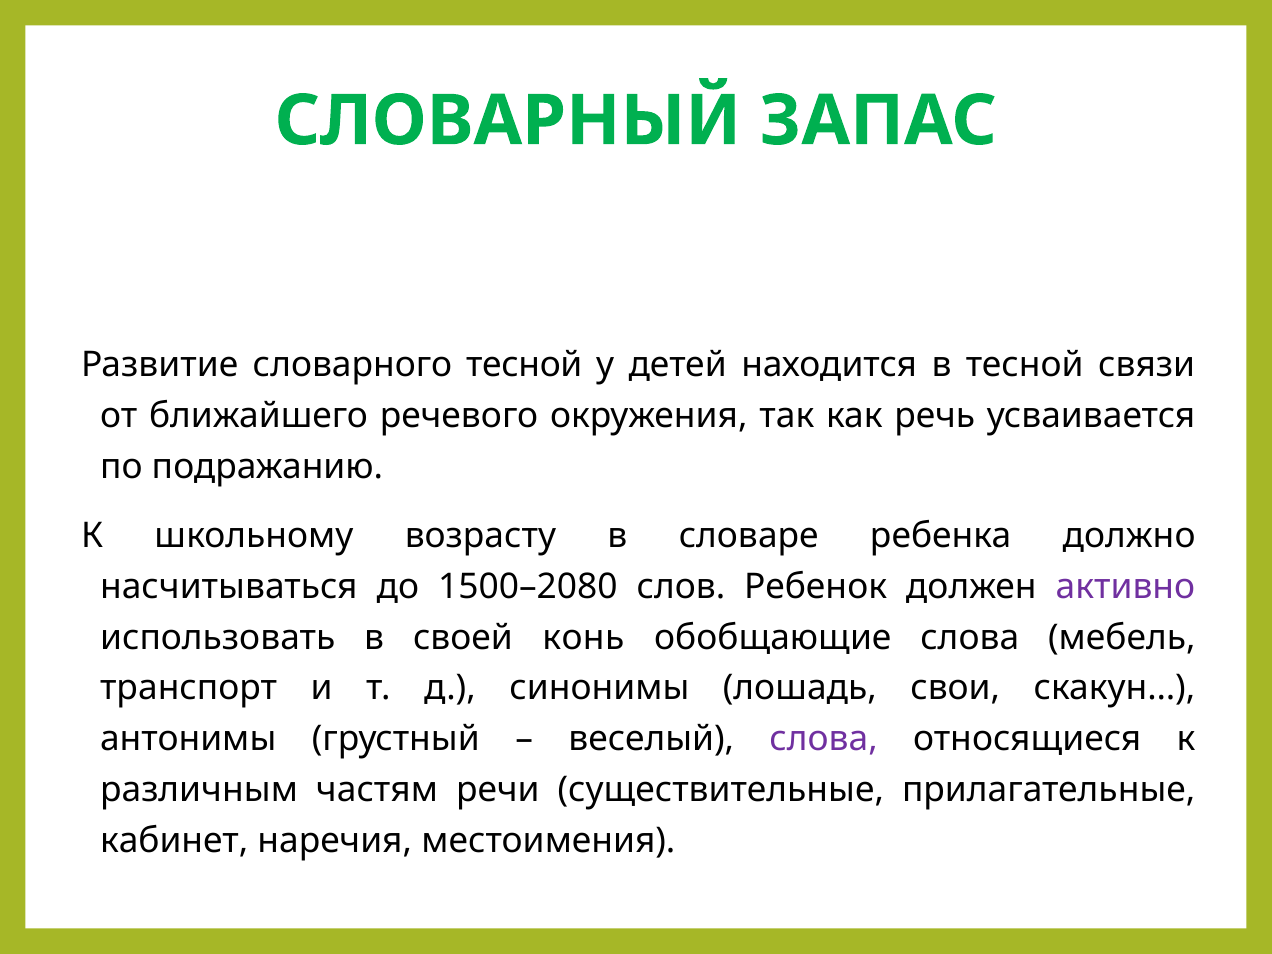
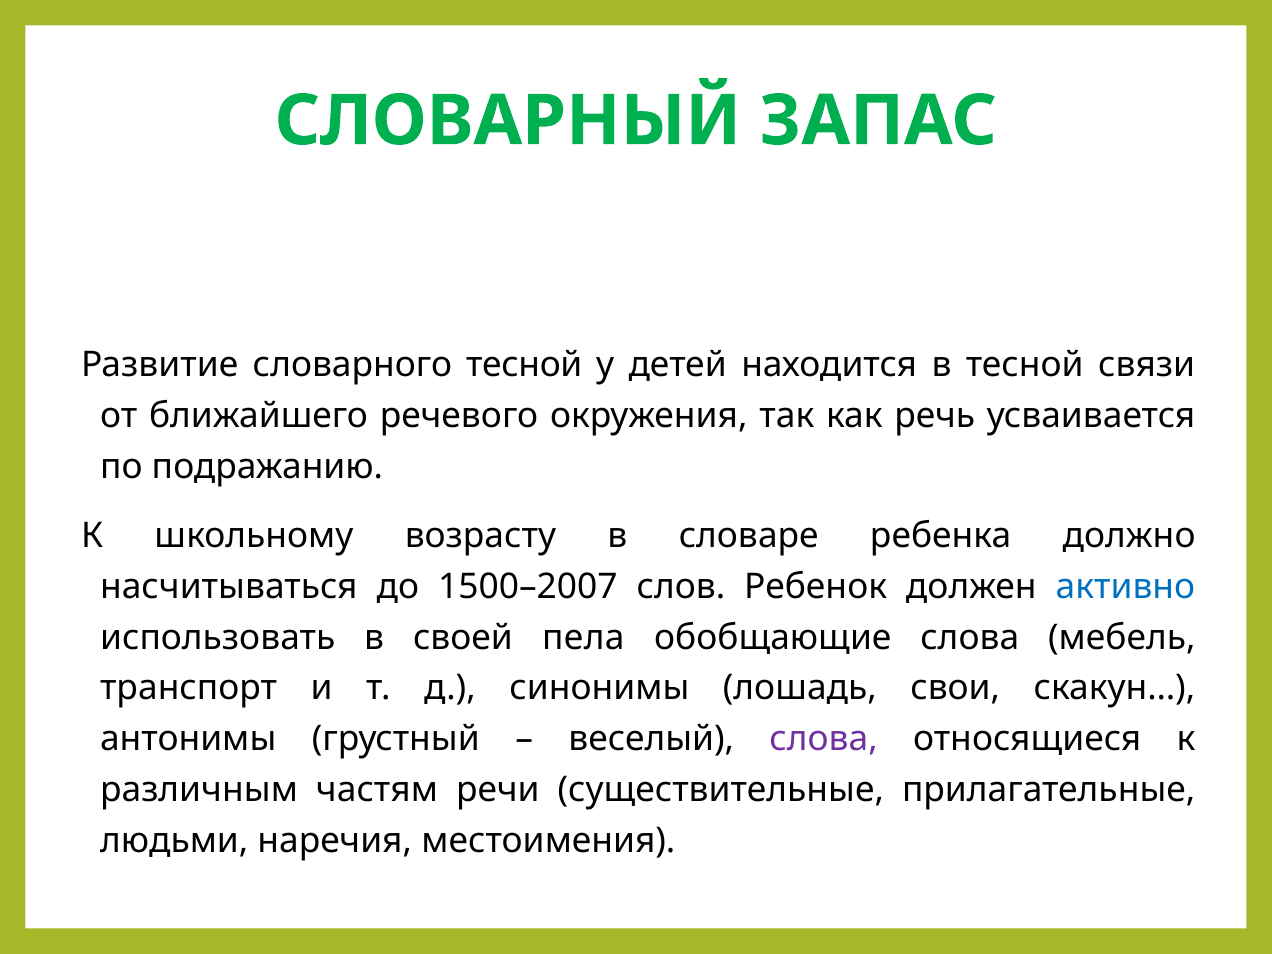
1500–2080: 1500–2080 -> 1500–2007 (528, 586)
активно colour: purple -> blue (1125, 586)
конь: конь -> пела (583, 637)
кабинет: кабинет -> людьми (174, 841)
